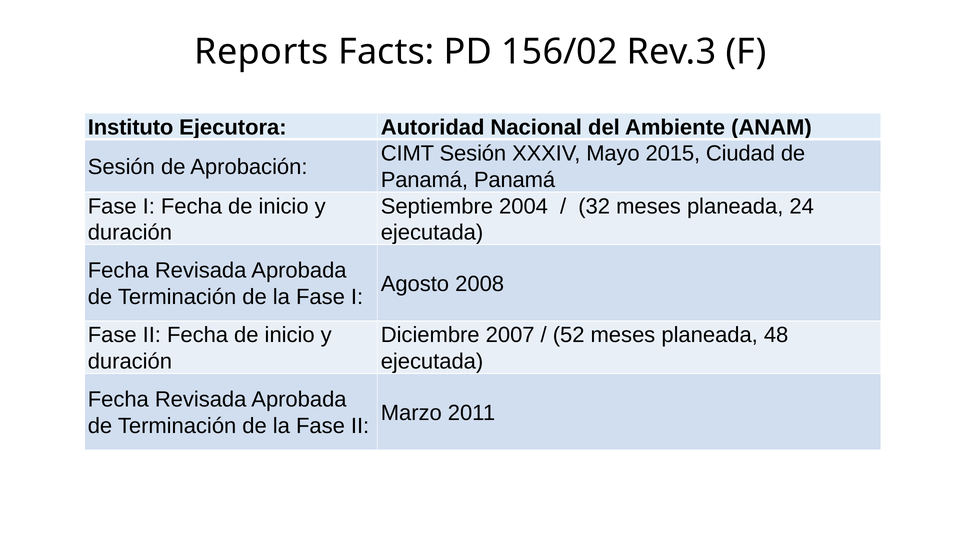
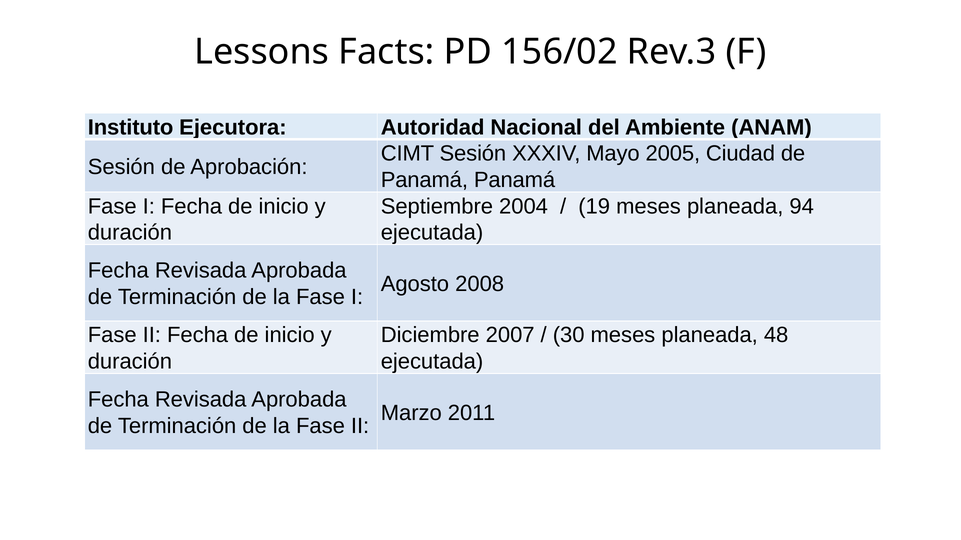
Reports: Reports -> Lessons (262, 52)
2015: 2015 -> 2005 (673, 154)
32: 32 -> 19 (594, 206)
24: 24 -> 94 (802, 206)
52: 52 -> 30 (569, 336)
